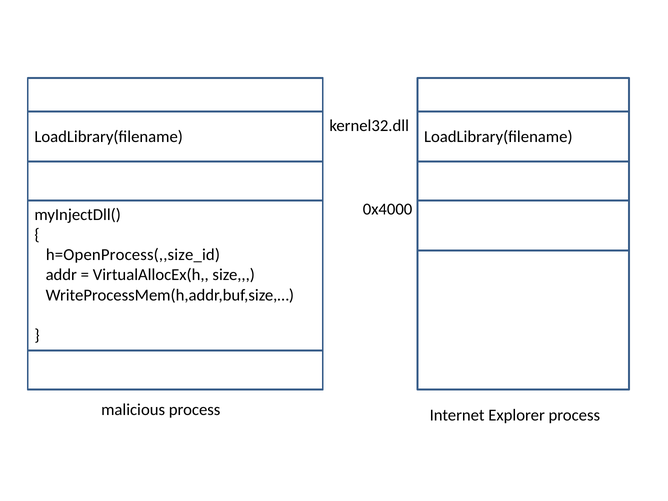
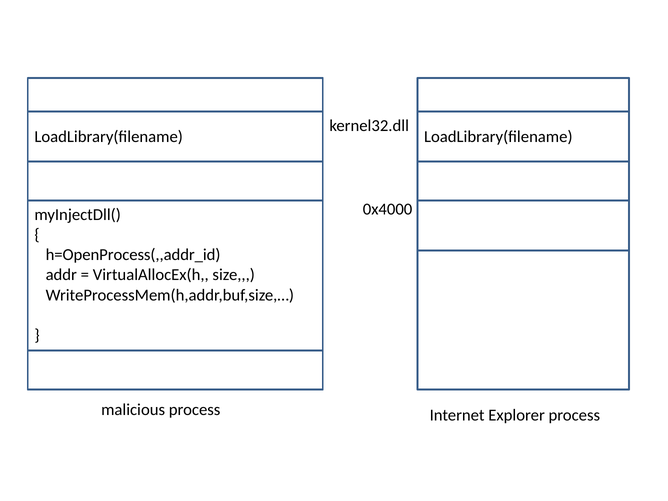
h=OpenProcess(,,size_id: h=OpenProcess(,,size_id -> h=OpenProcess(,,addr_id (133, 255)
